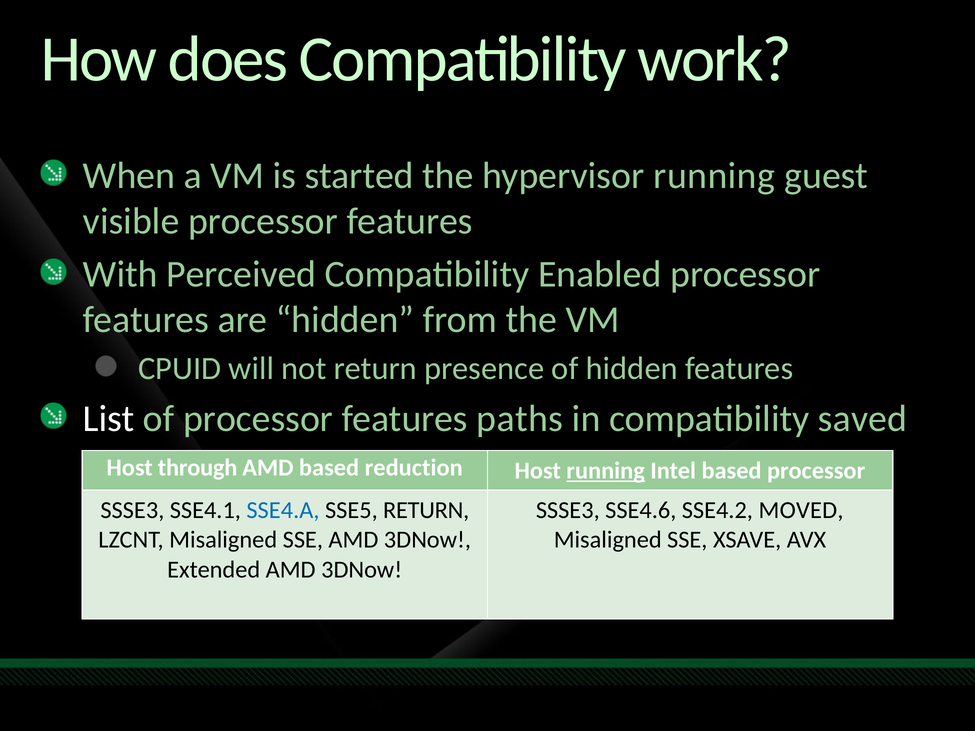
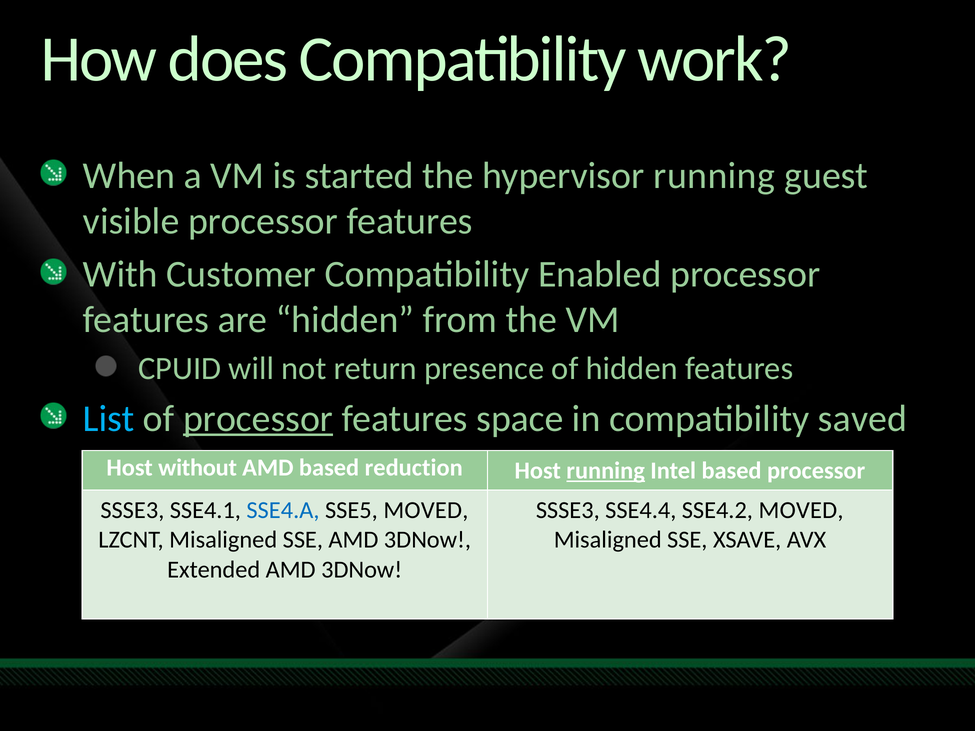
Perceived: Perceived -> Customer (241, 275)
List colour: white -> light blue (109, 419)
processor underline: none -> present (258, 419)
paths: paths -> space (520, 419)
through: through -> without (198, 468)
SSE5 RETURN: RETURN -> MOVED (426, 510)
SSE4.6: SSE4.6 -> SSE4.4 (641, 510)
